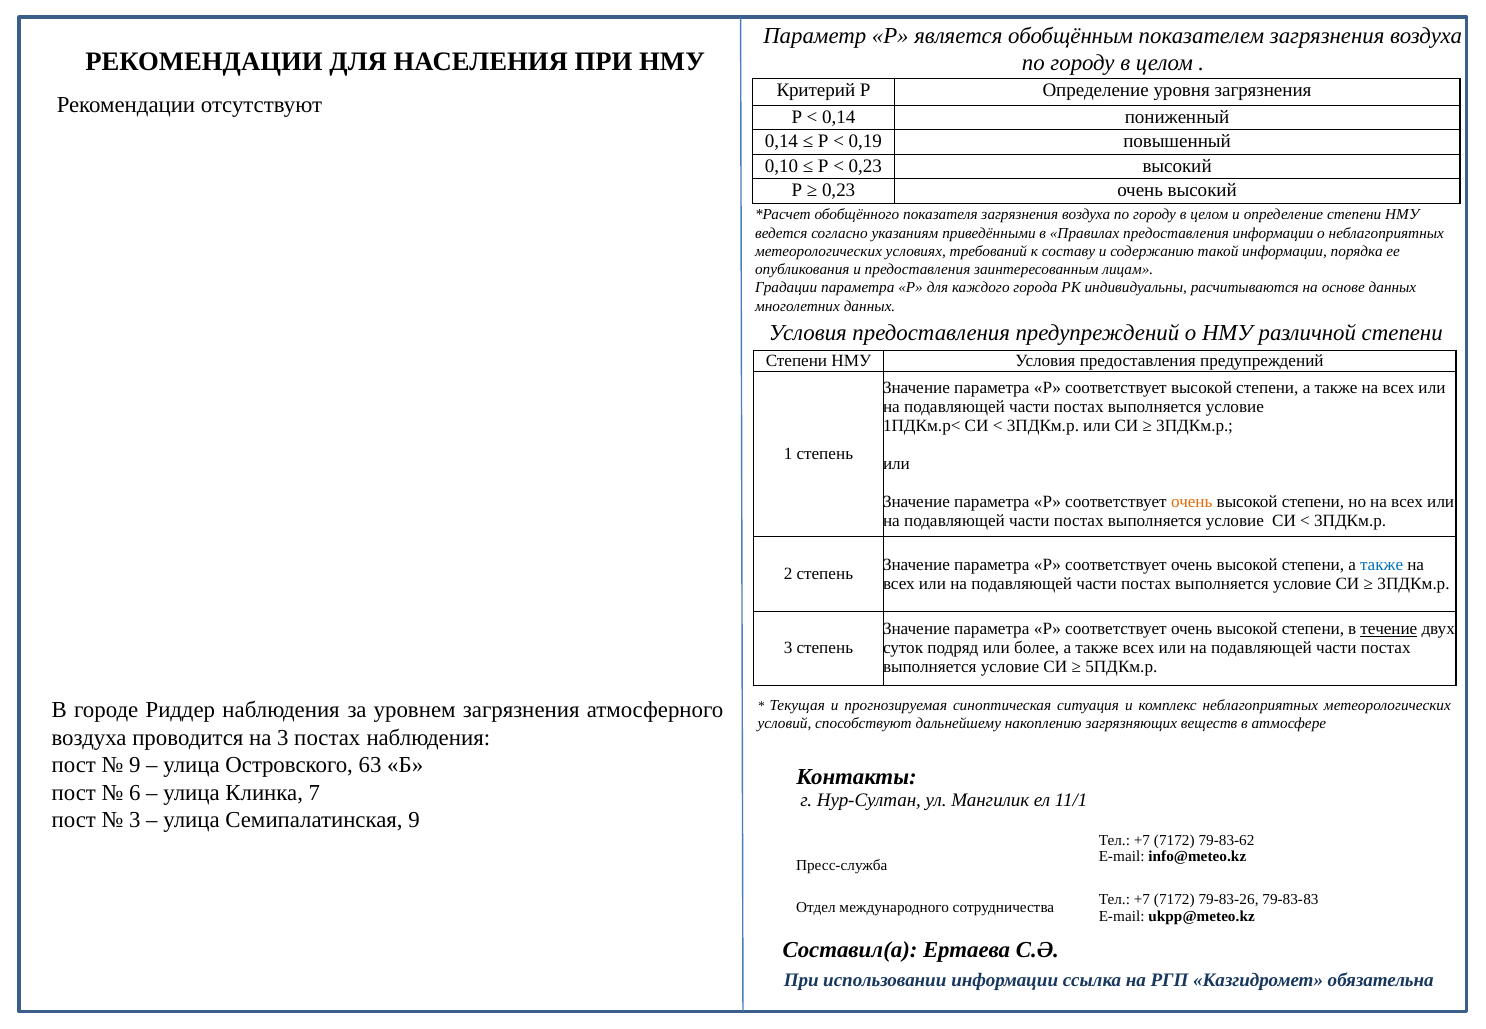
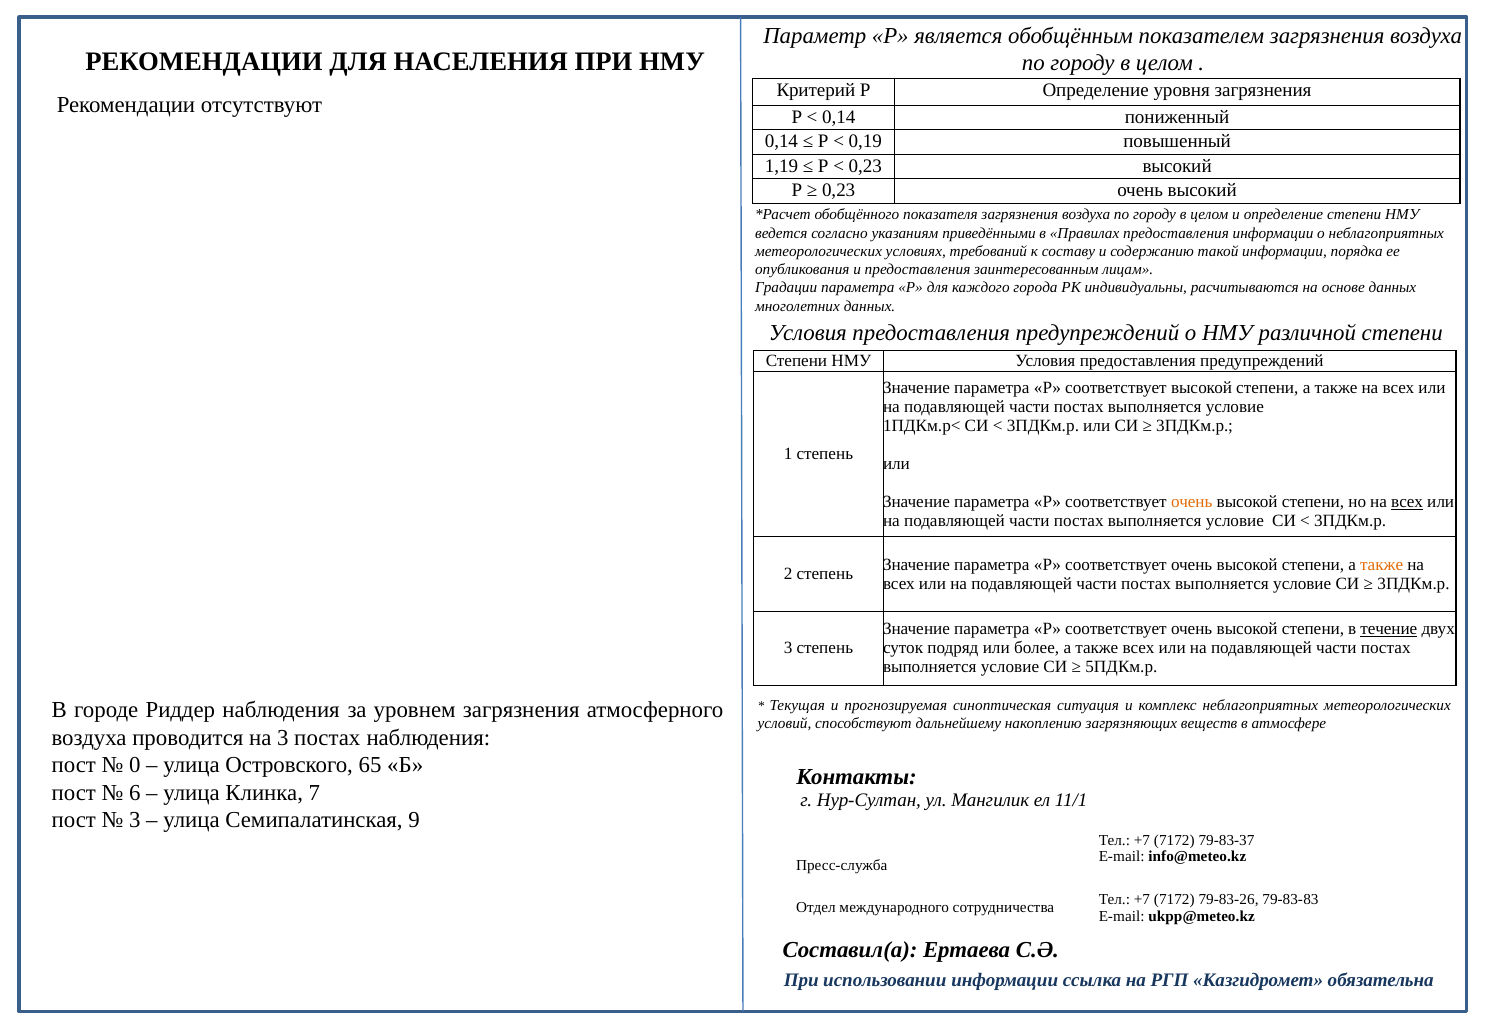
0,10: 0,10 -> 1,19 (782, 166)
всех underline: none -> present (1407, 502)
также colour: blue -> orange (1382, 564)
9: 9 -> 0 (135, 765)
63: 63 -> 65 (370, 765)
79-83-62: 79-83-62 -> 79-83-37 (1227, 840)
